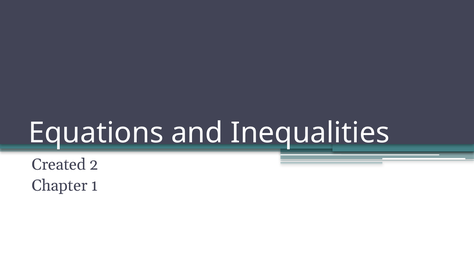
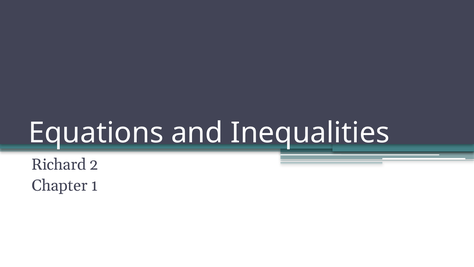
Created: Created -> Richard (59, 165)
